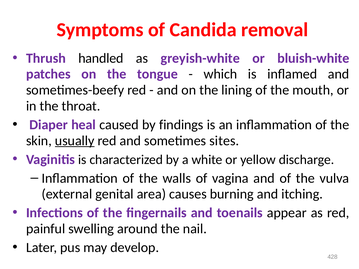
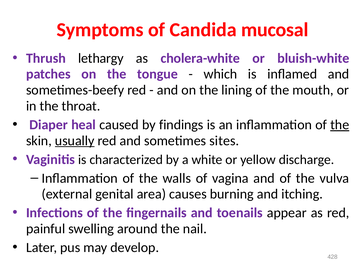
removal: removal -> mucosal (275, 30)
handled: handled -> lethargy (101, 58)
greyish-white: greyish-white -> cholera-white (200, 58)
the underline: none -> present (340, 125)
